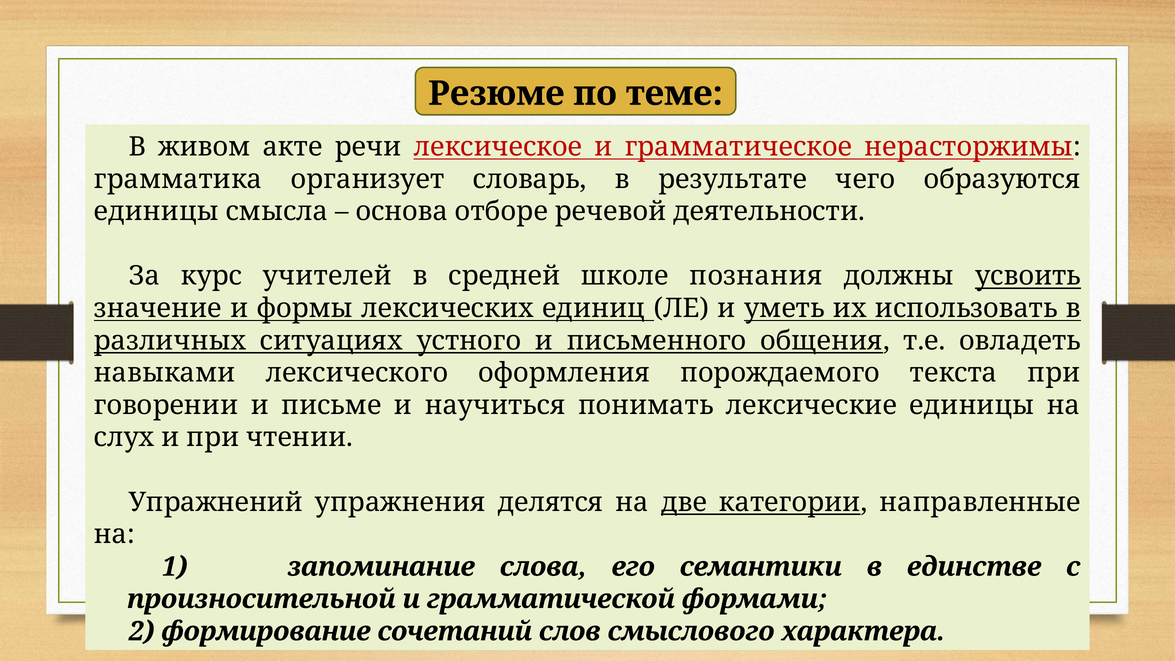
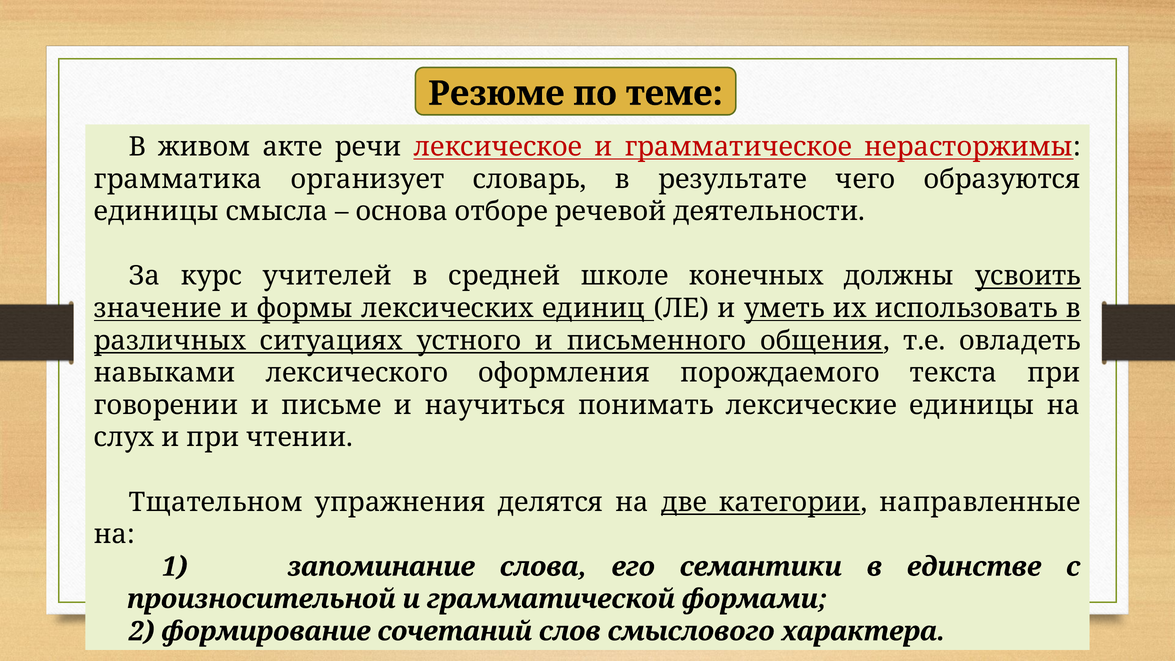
познания: познания -> конечных (756, 276)
Упражнений: Упражнений -> Тщательном (216, 502)
